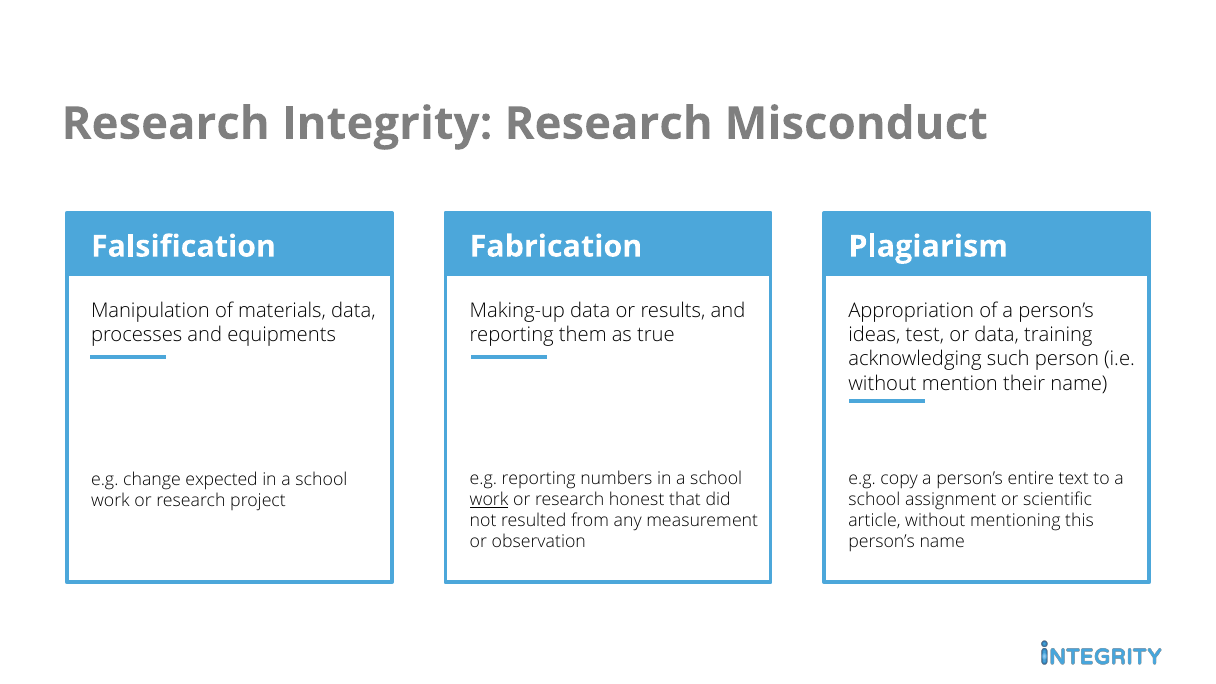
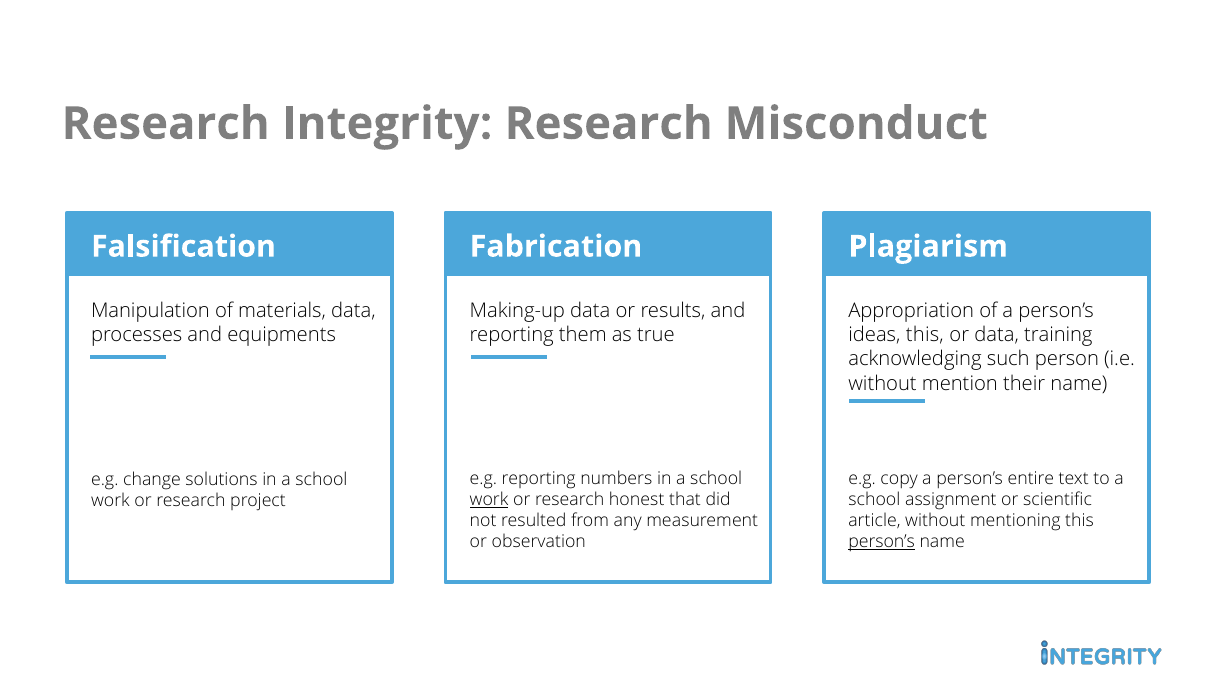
ideas test: test -> this (925, 335)
expected: expected -> solutions (222, 479)
person’s underline: none -> present (882, 542)
